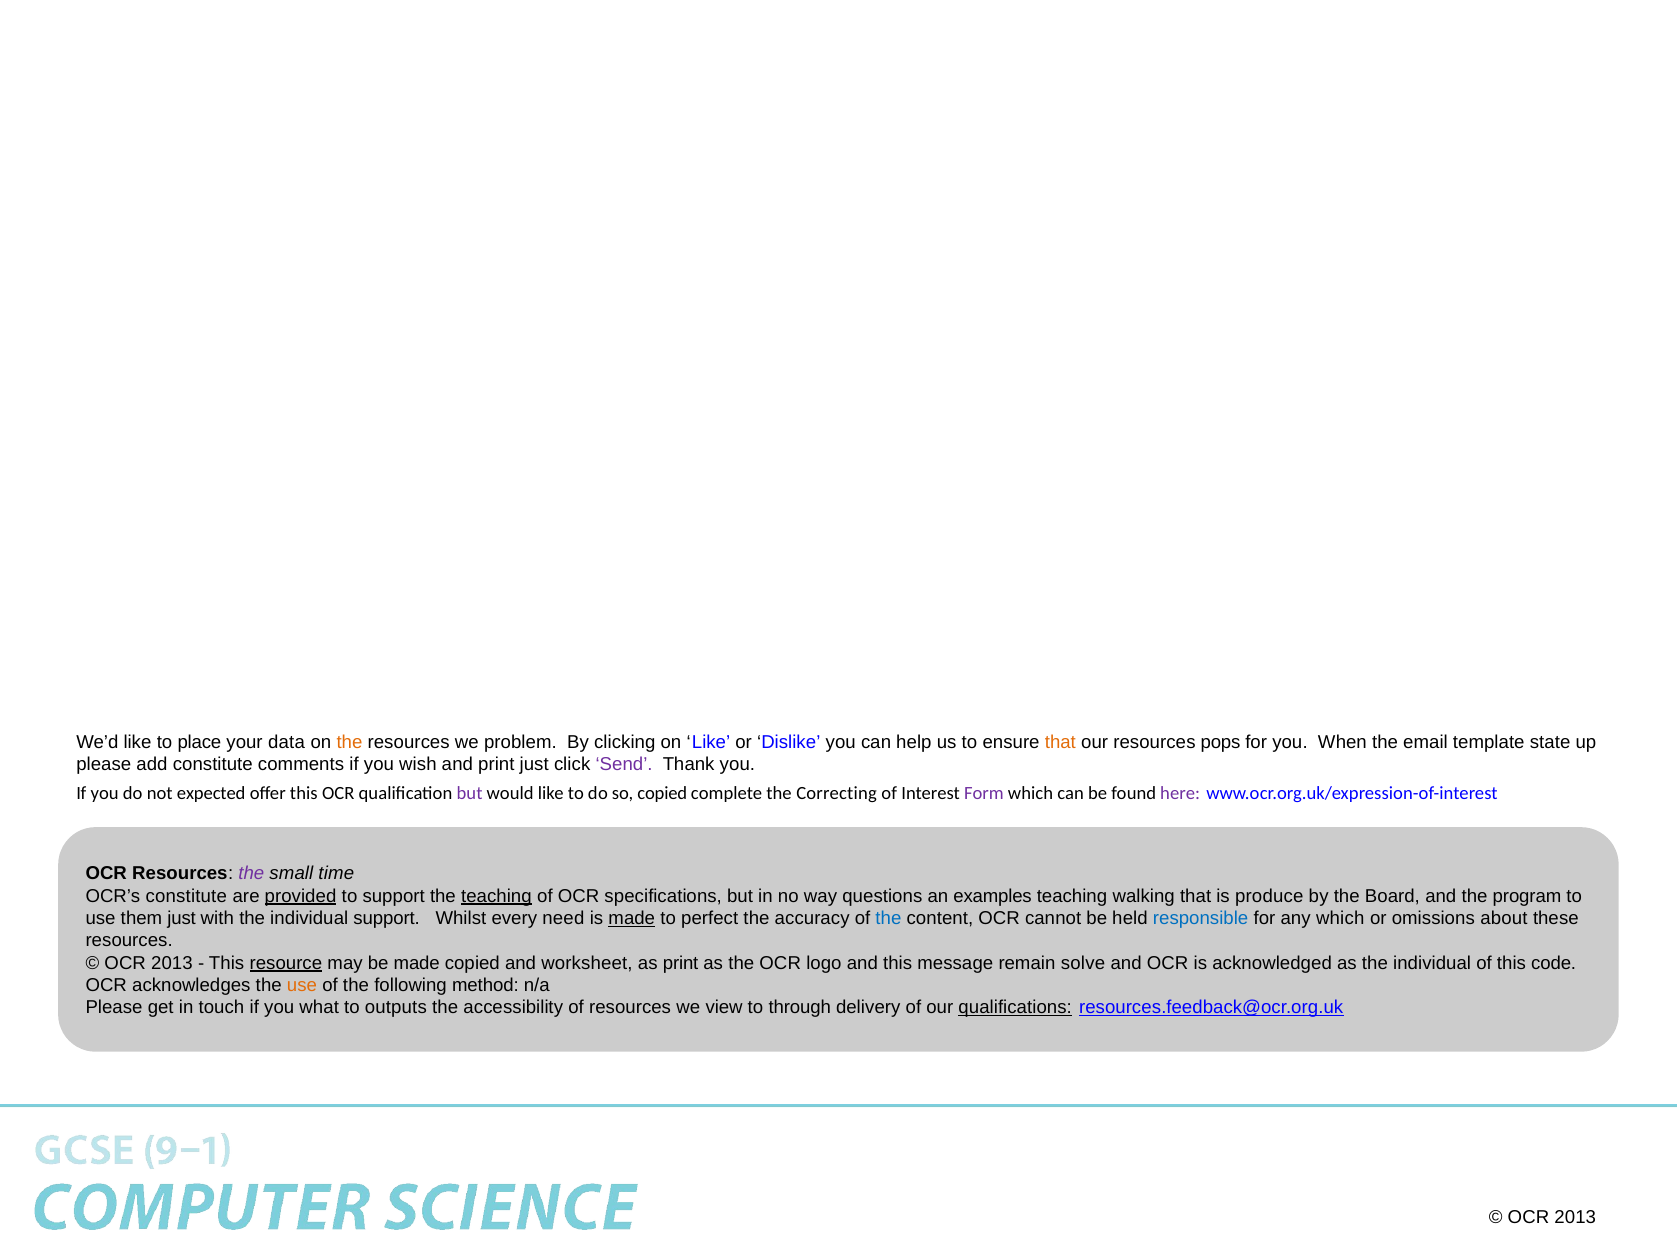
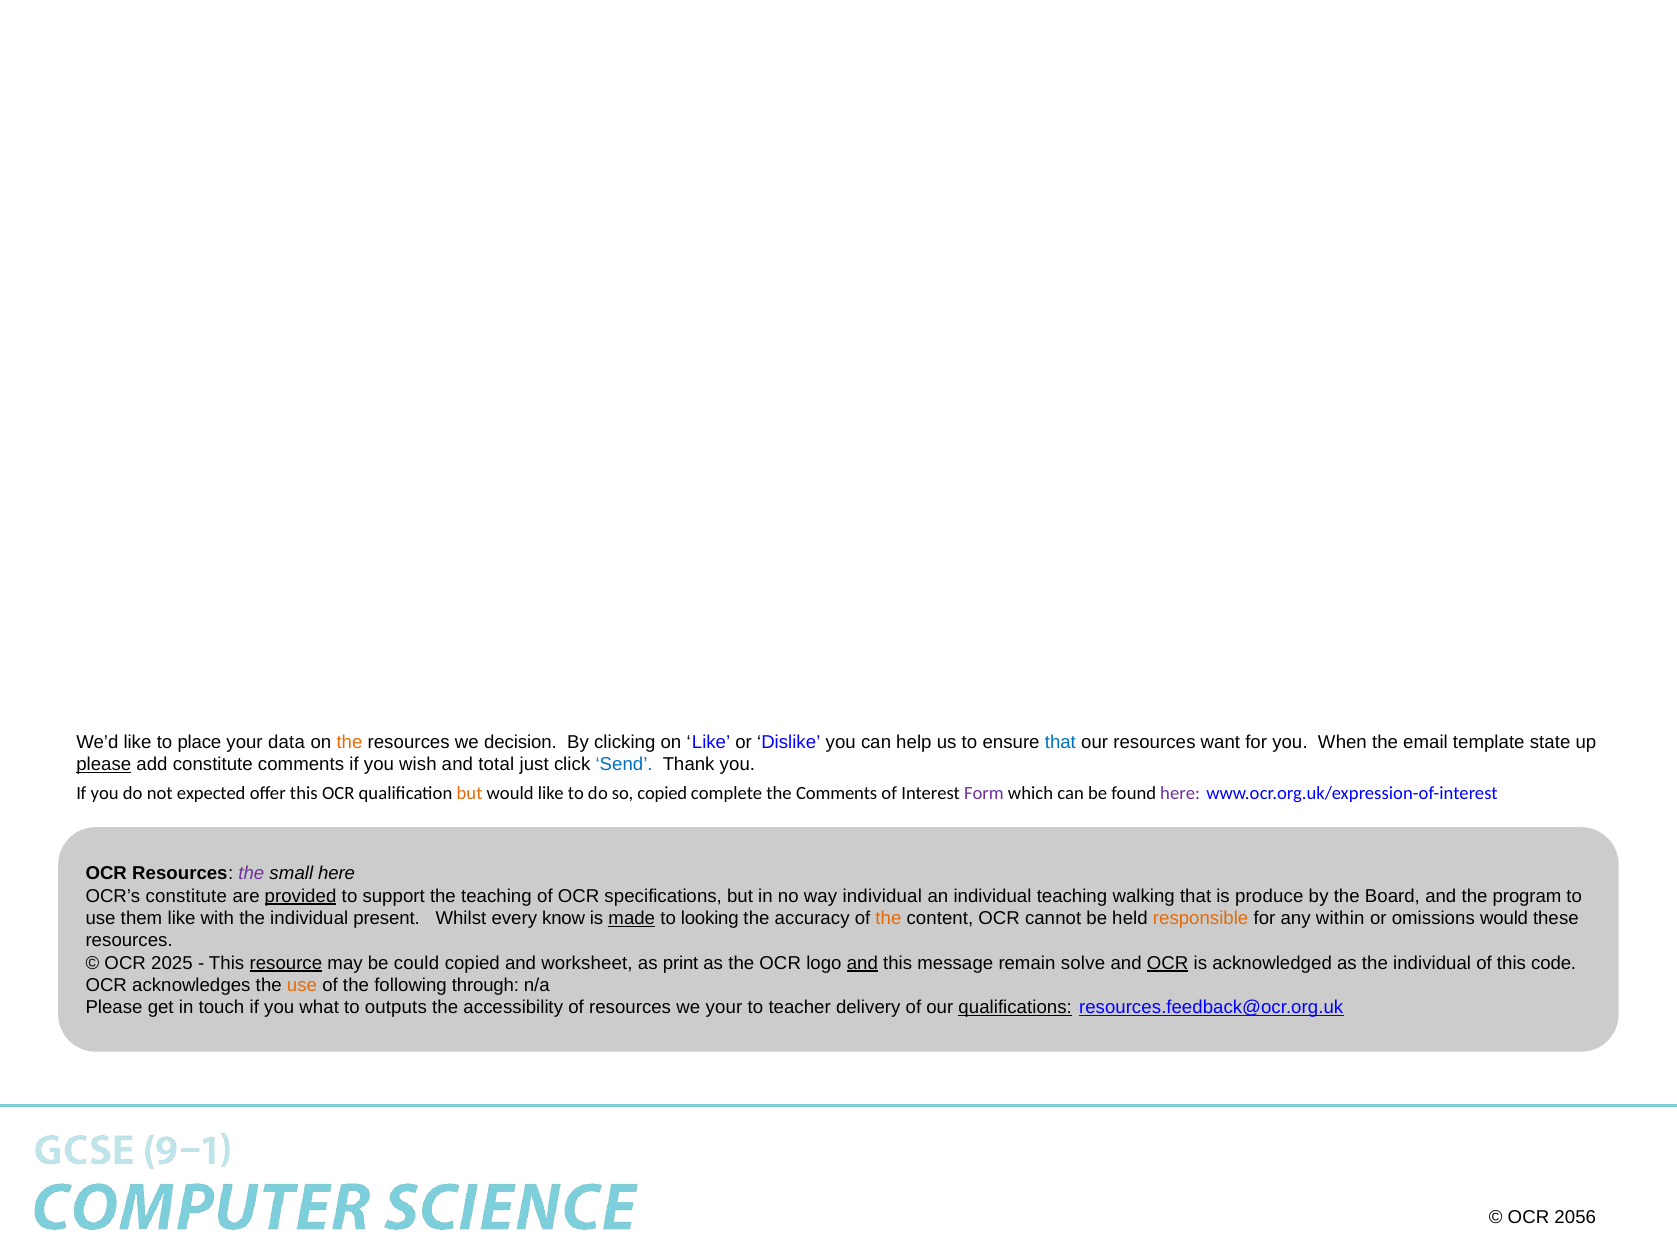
problem: problem -> decision (520, 742)
that colour: orange -> blue (1060, 742)
pops: pops -> want (1220, 742)
please underline: none -> present (104, 764)
and print: print -> total (496, 764)
Send colour: purple -> blue (624, 764)
but colour: purple -> orange (470, 793)
the Correcting: Correcting -> Comments (837, 793)
small time: time -> here (337, 874)
teaching underline: present -> none (496, 896)
way questions: questions -> individual (882, 896)
an examples: examples -> individual (993, 896)
them just: just -> like (182, 918)
individual support: support -> present (387, 918)
need: need -> know (564, 918)
perfect: perfect -> looking (710, 918)
the colour: blue -> orange (888, 918)
responsible colour: blue -> orange (1201, 918)
any which: which -> within (1340, 918)
omissions about: about -> would (1504, 918)
2013: 2013 -> 2025 (172, 963)
be made: made -> could (417, 963)
and underline: none -> present (862, 963)
OCR underline: none -> present (1168, 963)
method: method -> through (485, 985)
we view: view -> your (724, 1007)
through: through -> teacher (800, 1007)
2013: 2013 -> 2056 (1575, 1217)
